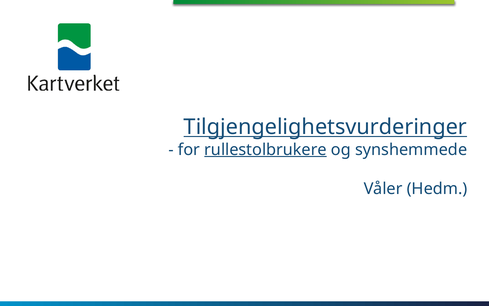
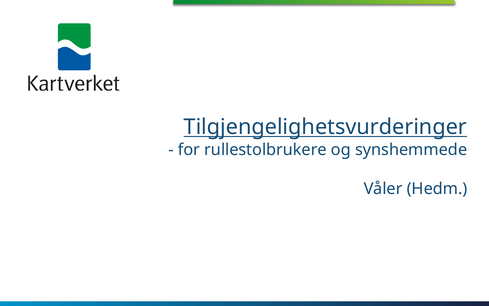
rullestolbrukere underline: present -> none (265, 149)
